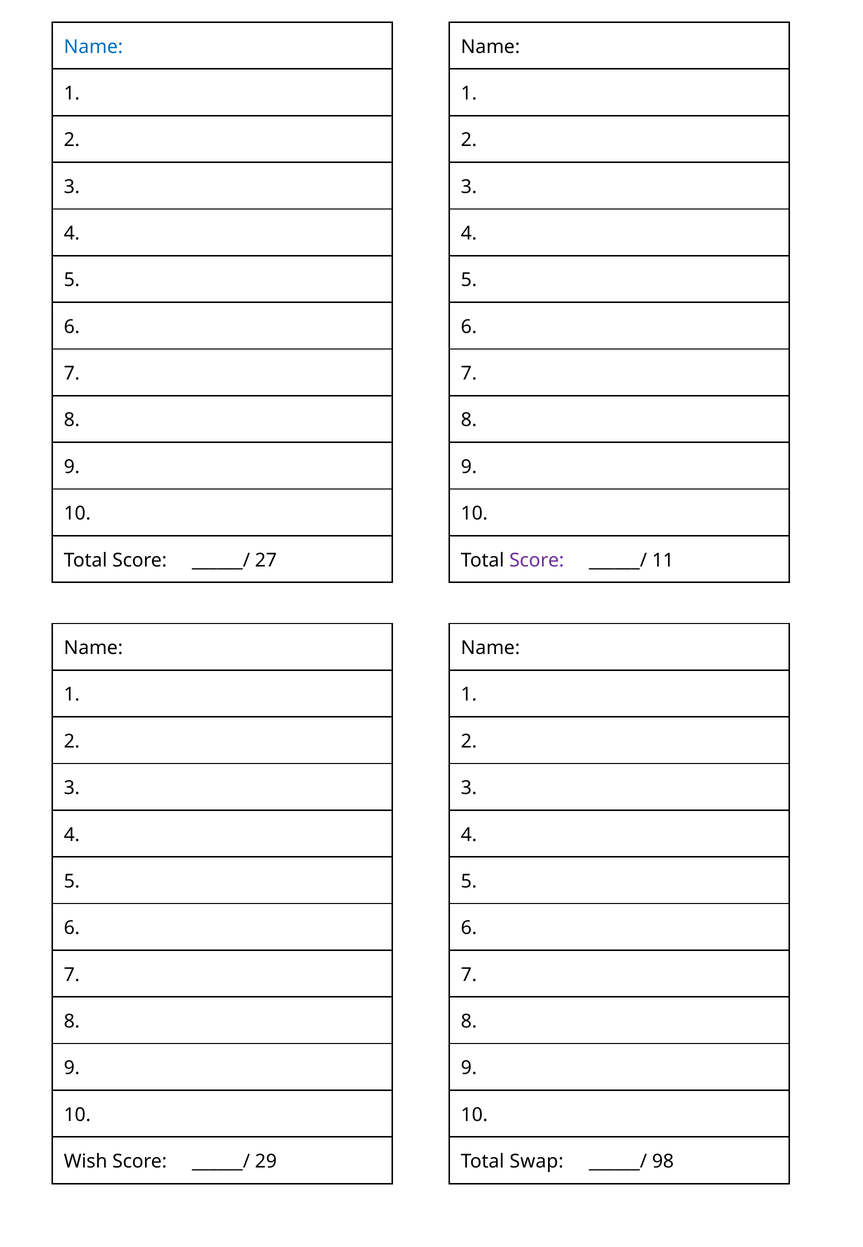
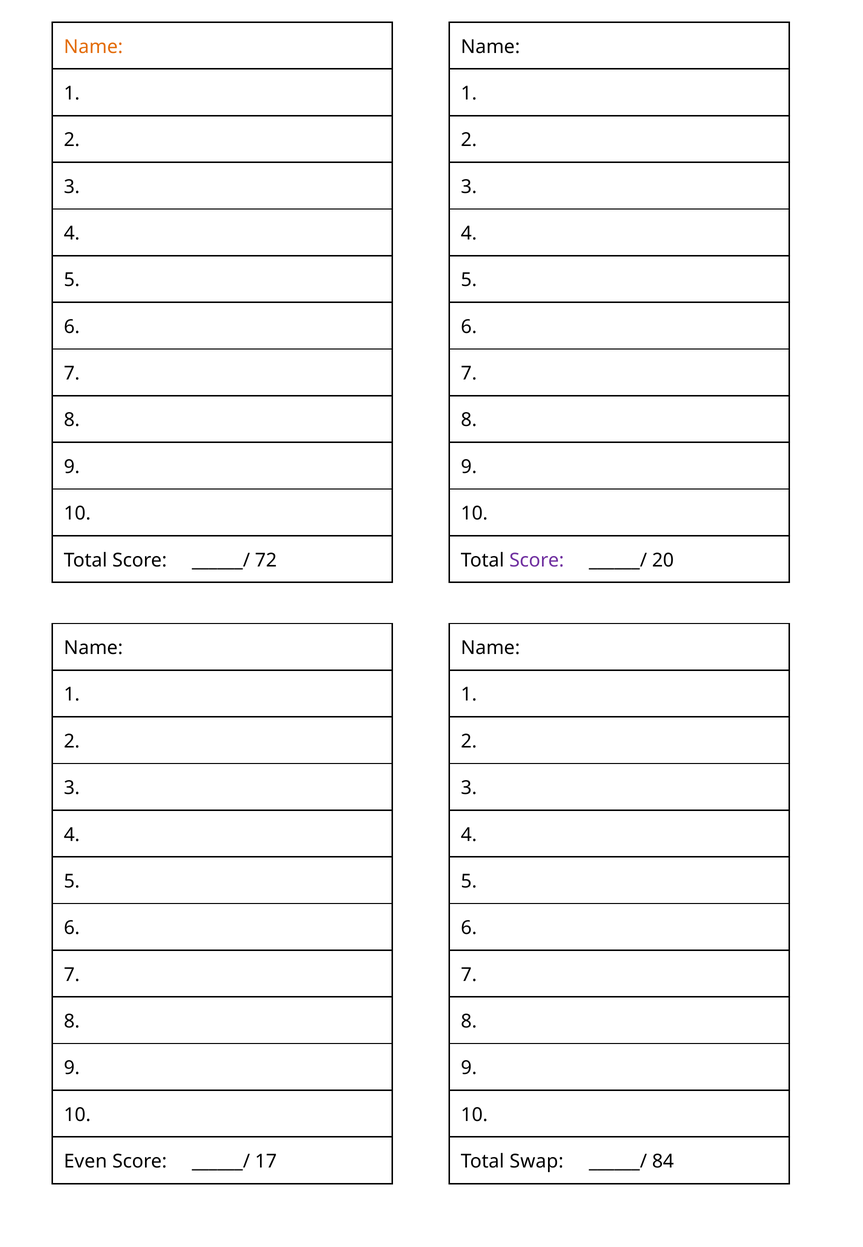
Name colour: blue -> orange (93, 47)
27: 27 -> 72 (266, 560)
11: 11 -> 20 (663, 560)
Wish: Wish -> Even (86, 1161)
29: 29 -> 17 (266, 1161)
98: 98 -> 84 (663, 1161)
